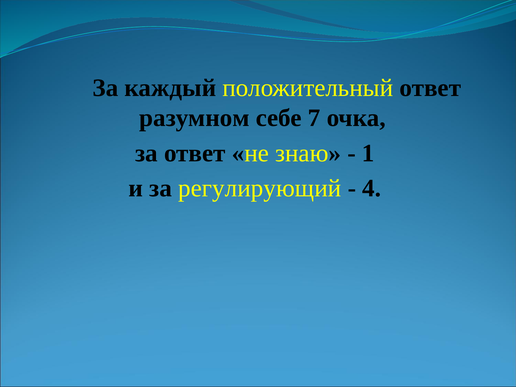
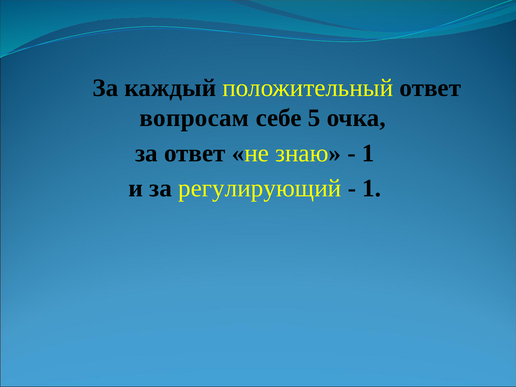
разумном: разумном -> вопросам (194, 118)
7: 7 -> 5 (314, 118)
4: 4 -> 1 (372, 188)
